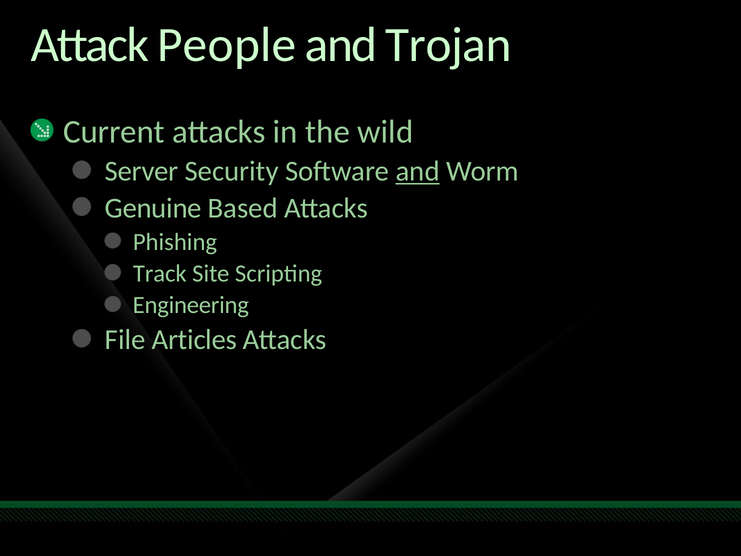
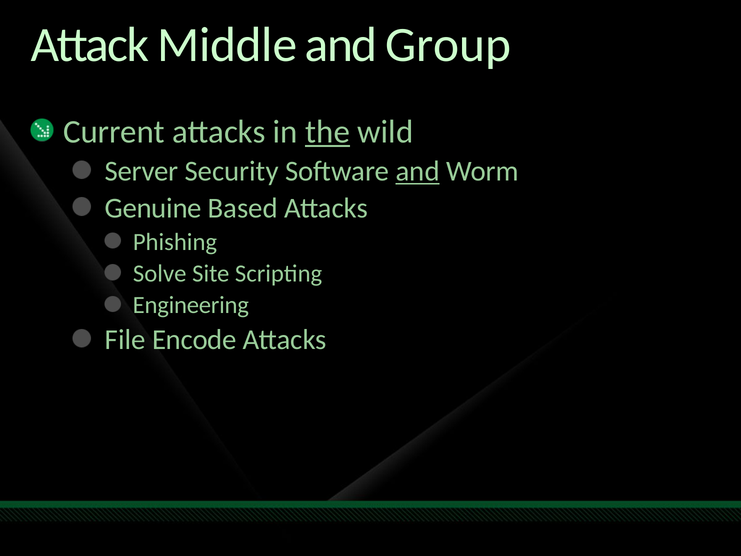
People: People -> Middle (227, 45)
Trojan: Trojan -> Group (448, 45)
the underline: none -> present (328, 132)
Track: Track -> Solve (160, 274)
Articles: Articles -> Encode (194, 340)
